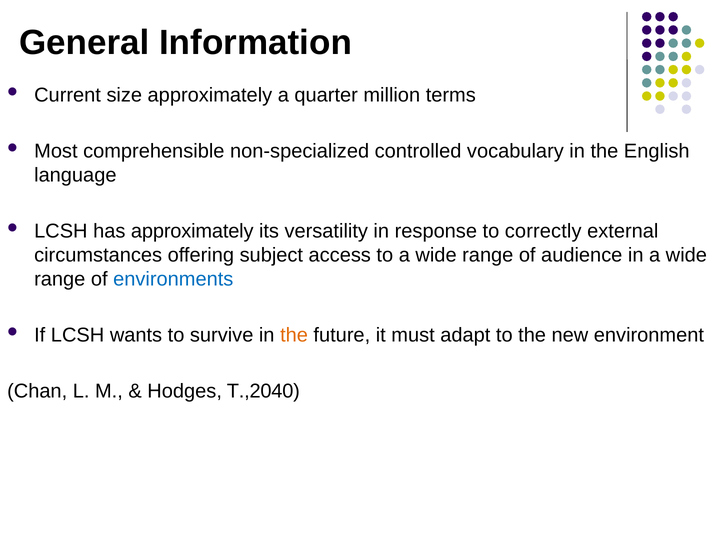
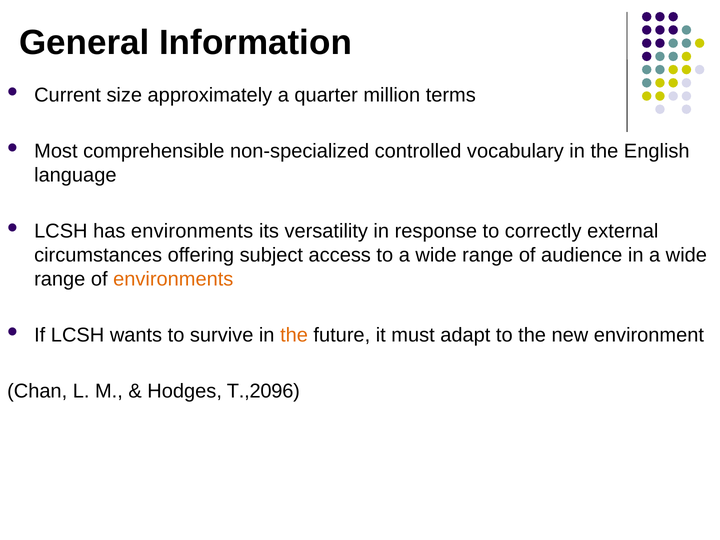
has approximately: approximately -> environments (192, 231)
environments colour: blue -> orange (173, 279)
T.,2040: T.,2040 -> T.,2096 (263, 391)
